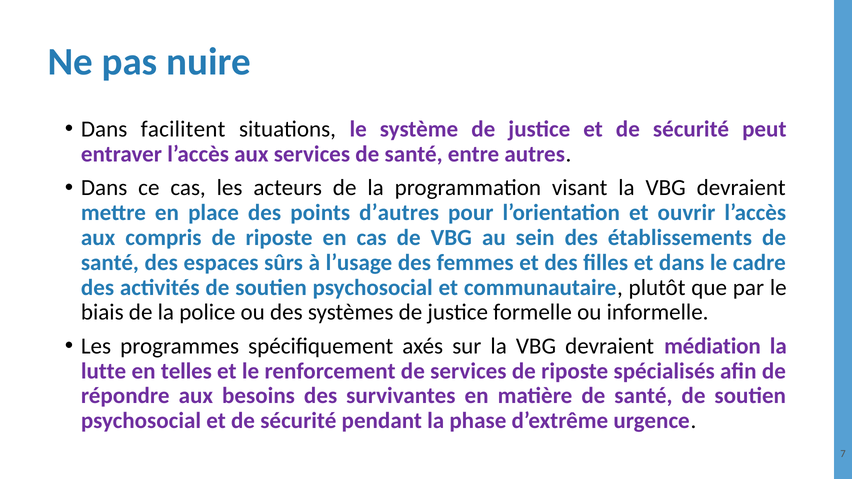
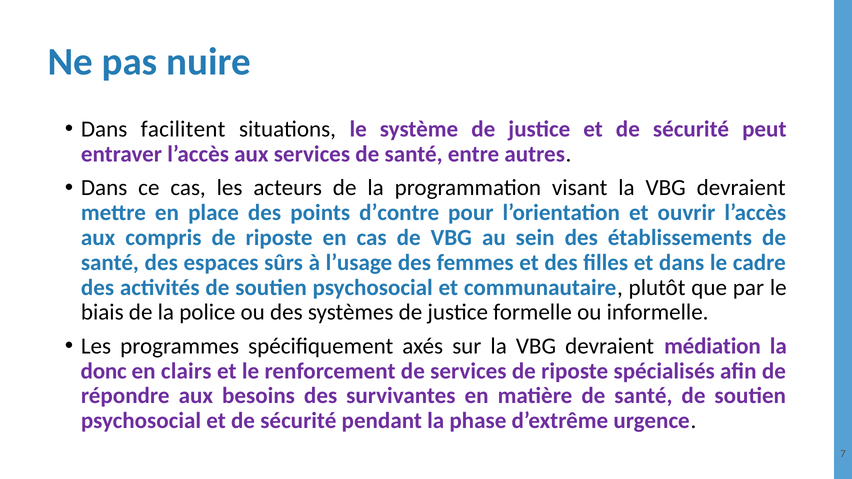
d’autres: d’autres -> d’contre (399, 213)
lutte: lutte -> donc (104, 371)
telles: telles -> clairs (186, 371)
